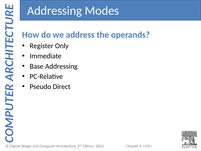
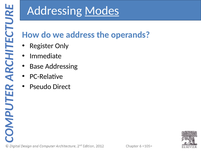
Modes underline: none -> present (102, 11)
